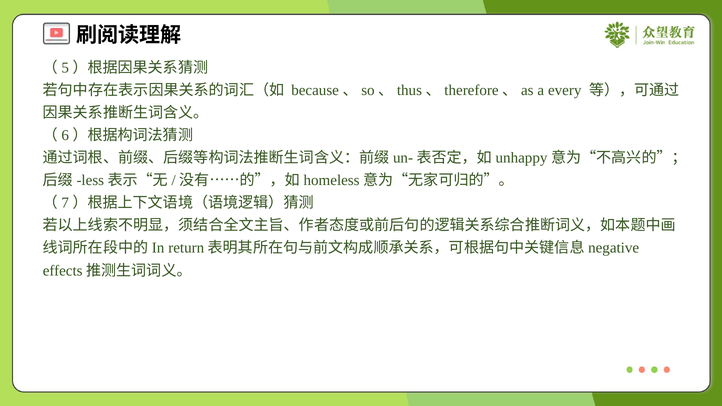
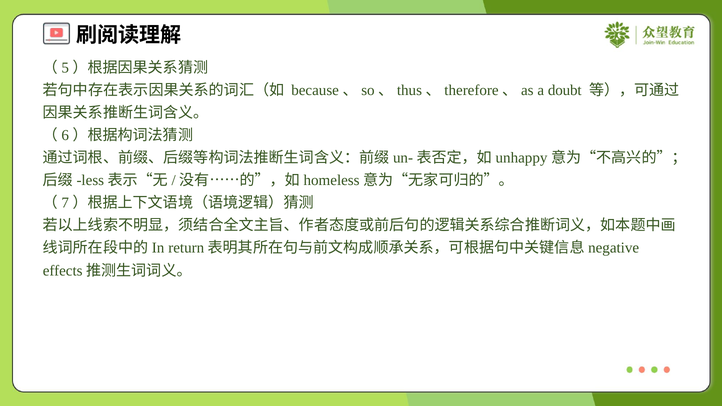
every: every -> doubt (565, 90)
